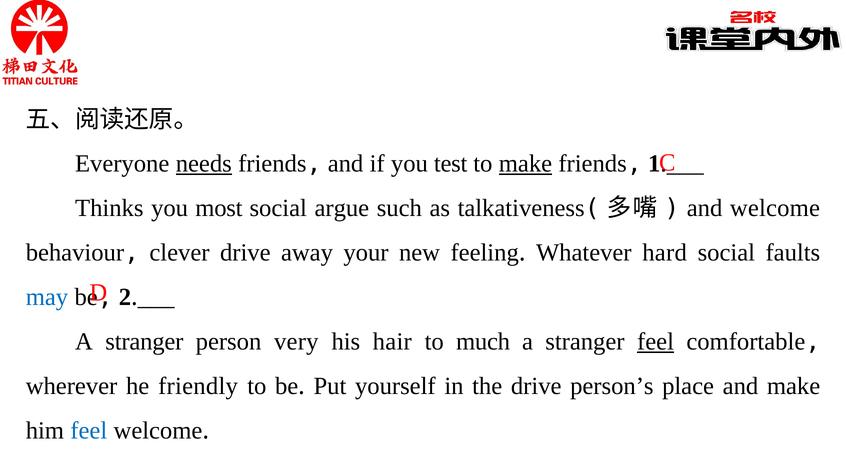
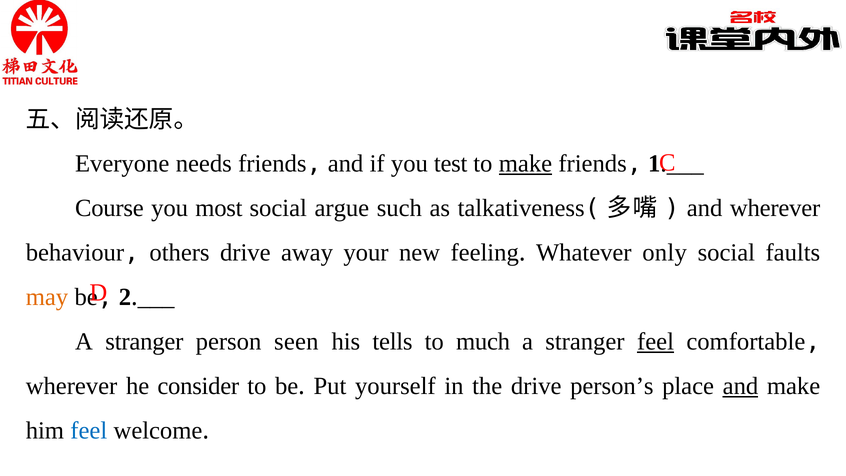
needs underline: present -> none (204, 164)
Thinks: Thinks -> Course (109, 208)
and welcome: welcome -> wherever (775, 208)
clever: clever -> others (180, 253)
hard: hard -> only (665, 253)
may colour: blue -> orange (47, 297)
very: very -> seen (296, 342)
hair: hair -> tells (393, 342)
friendly: friendly -> consider (198, 386)
and underline: none -> present (741, 386)
